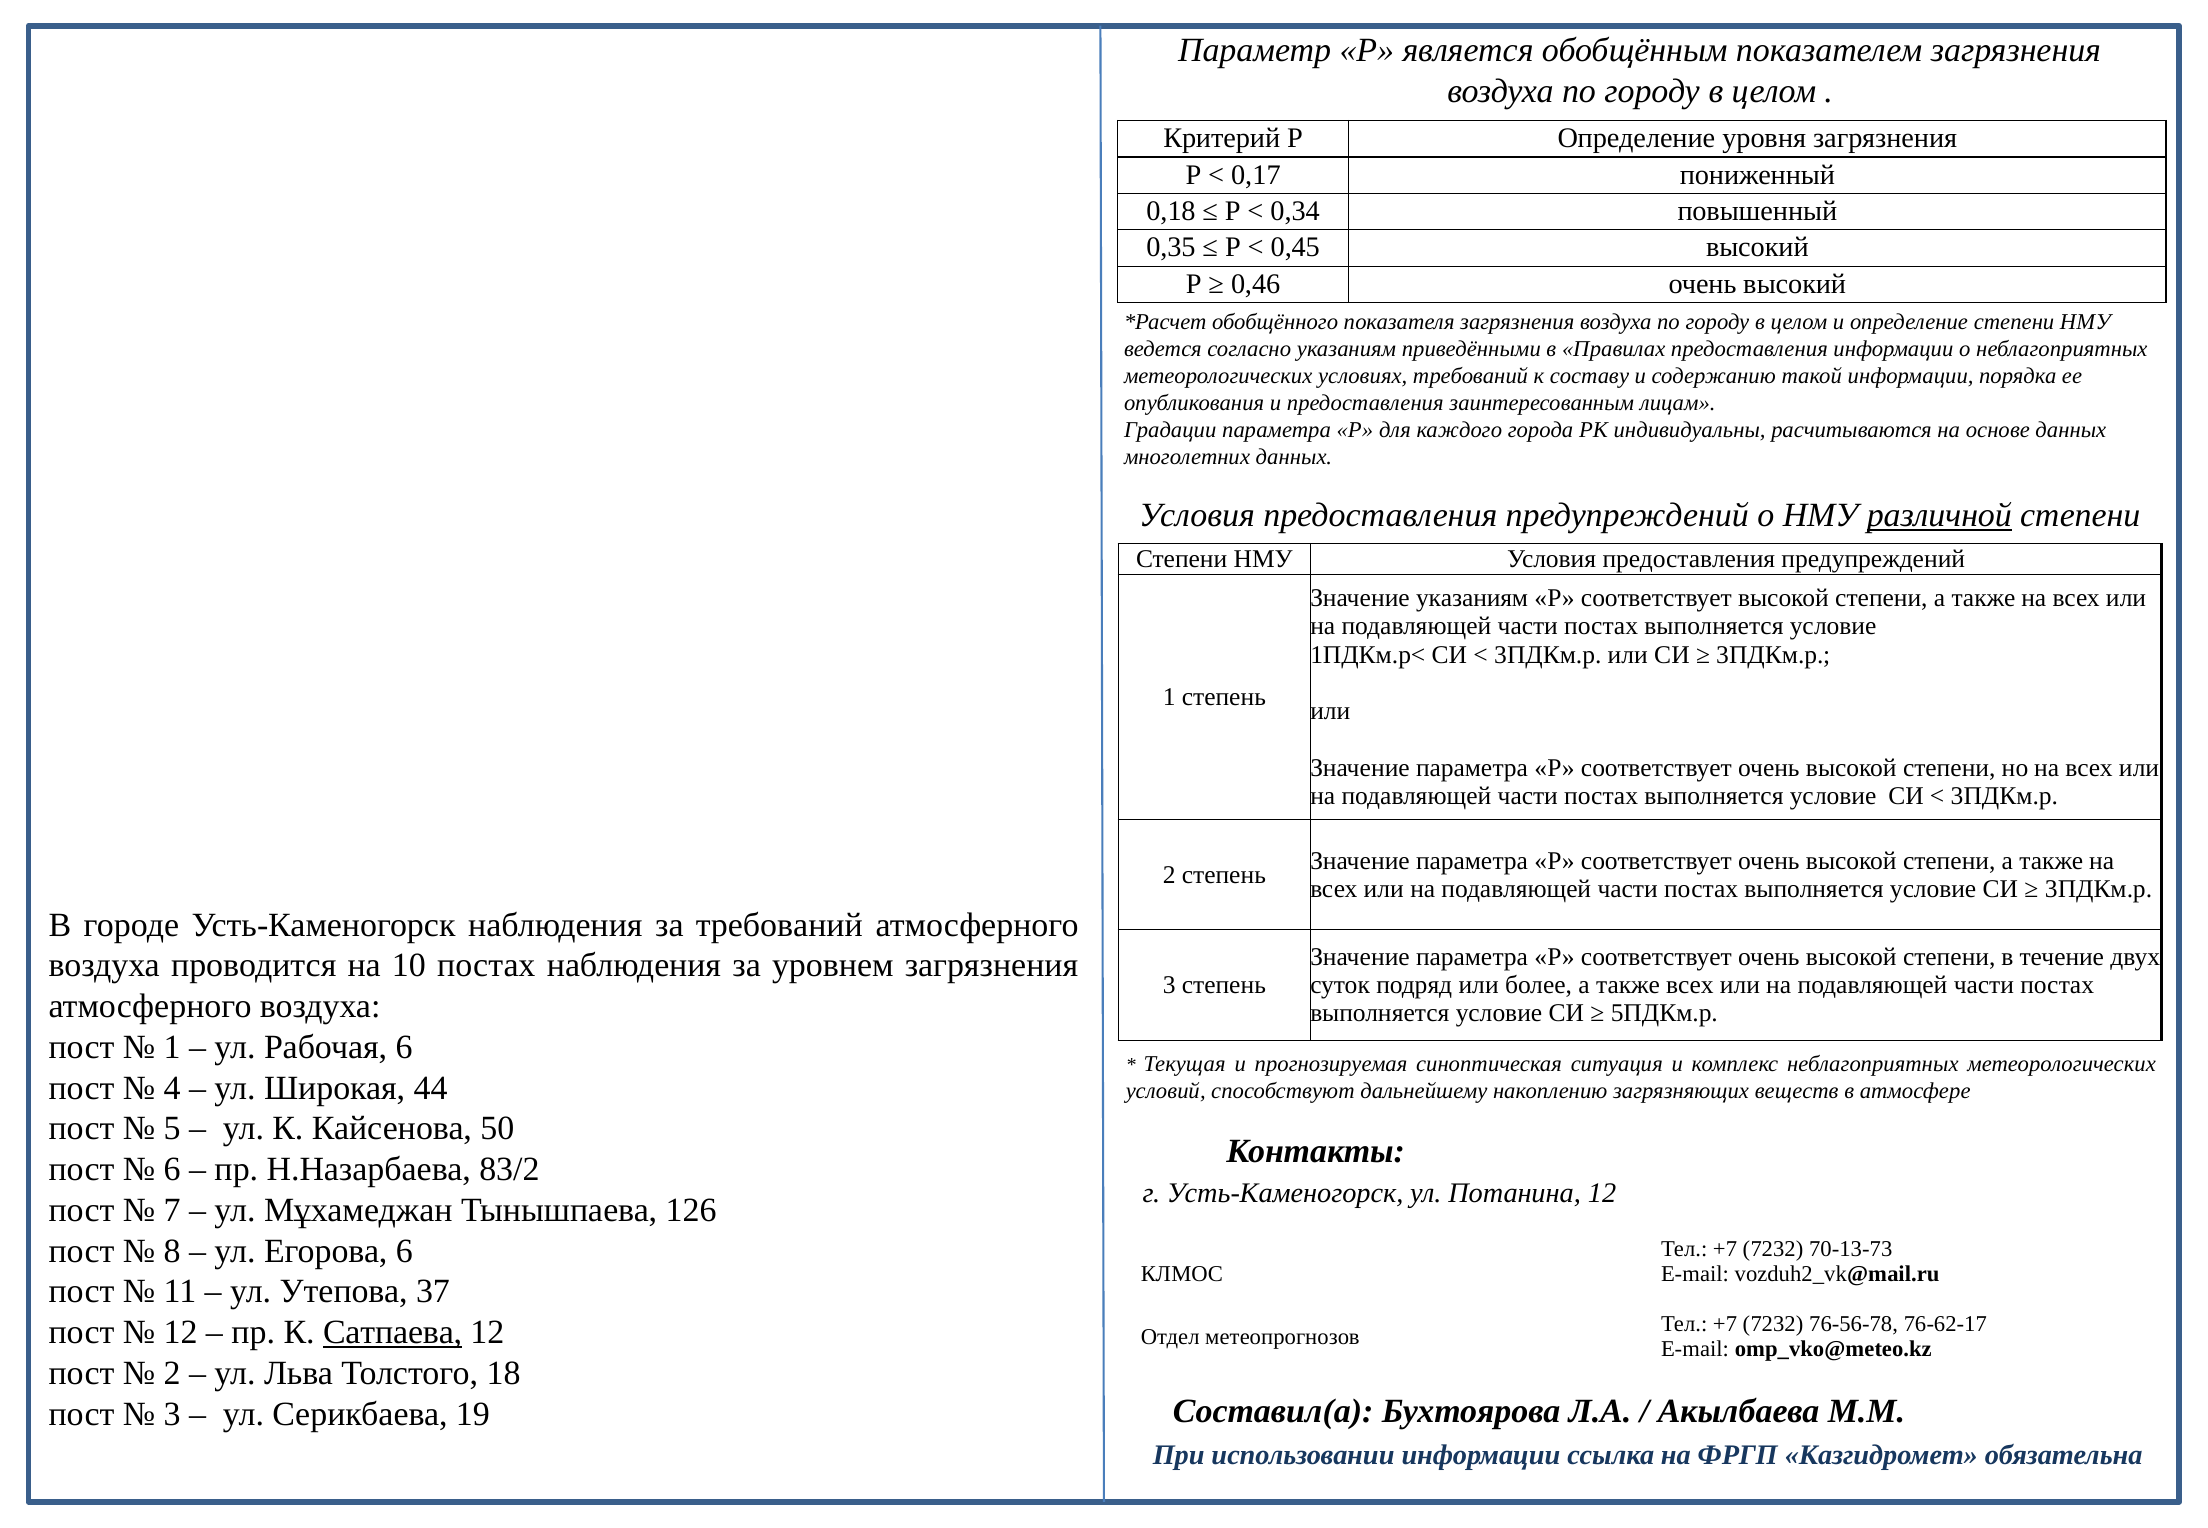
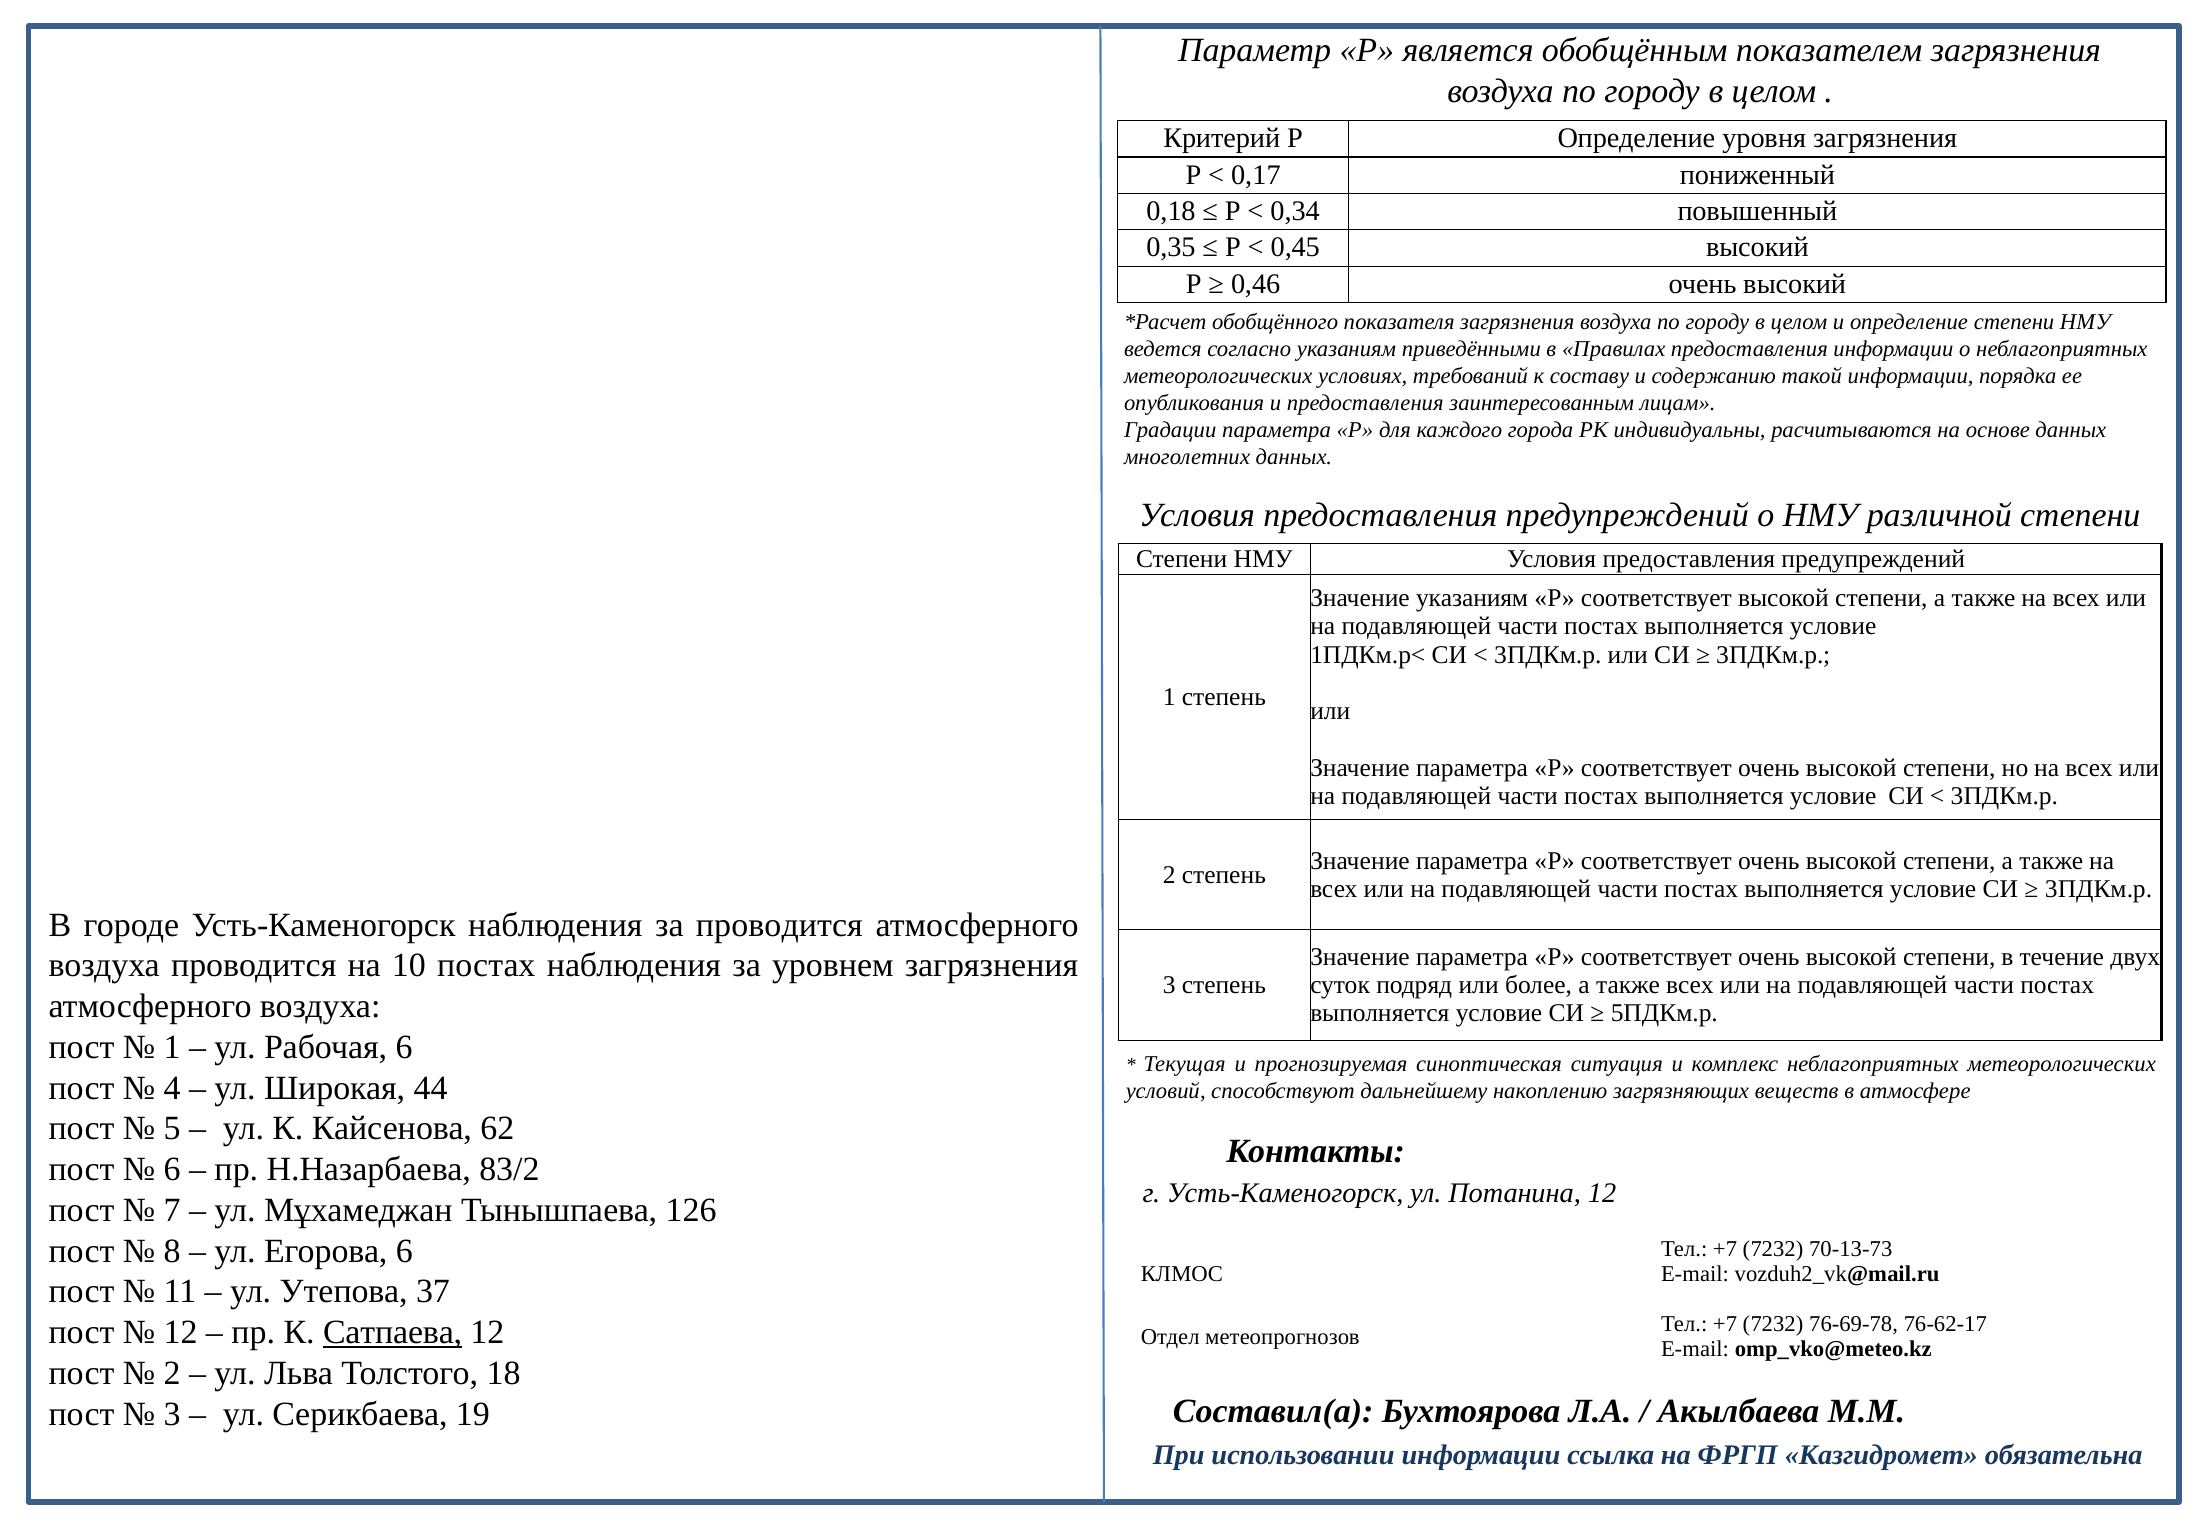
различной underline: present -> none (1939, 515)
за требований: требований -> проводится (779, 925)
50: 50 -> 62 (497, 1129)
76-56-78: 76-56-78 -> 76-69-78 (1854, 1325)
